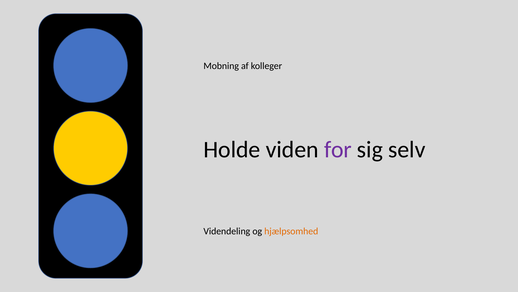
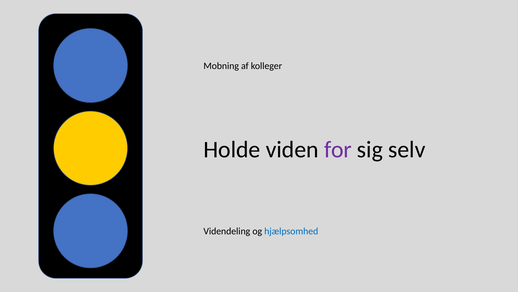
hjælpsomhed colour: orange -> blue (291, 231)
